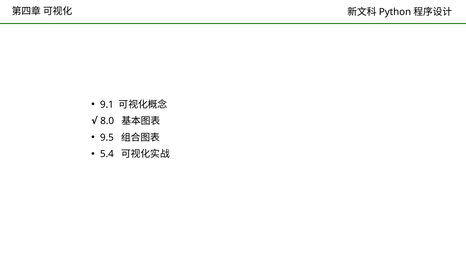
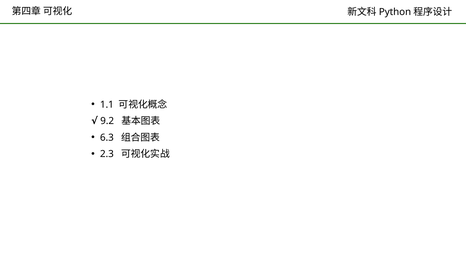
9.1: 9.1 -> 1.1 (107, 105)
8.0: 8.0 -> 9.2 (107, 121)
9.5: 9.5 -> 6.3 (107, 138)
5.4: 5.4 -> 2.3 (107, 154)
